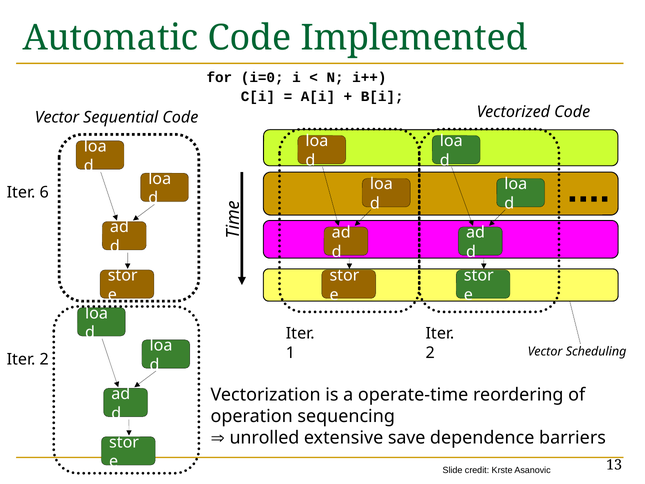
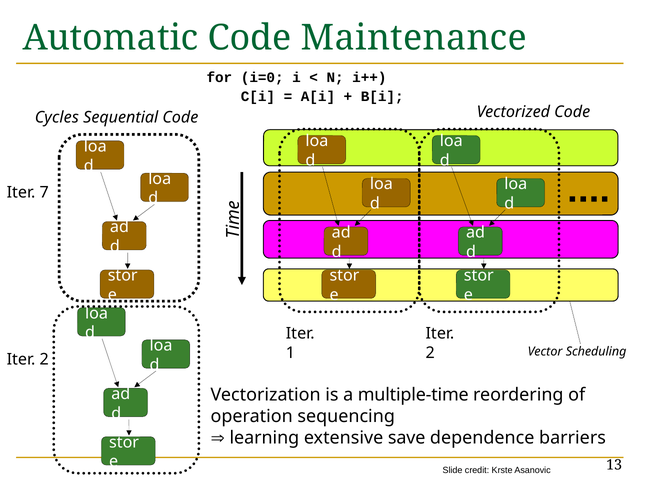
Implemented: Implemented -> Maintenance (414, 38)
Vector: Vector -> Cycles (57, 117)
6: 6 -> 7 (44, 192)
operate-time: operate-time -> multiple-time (413, 395)
unrolled: unrolled -> learning (264, 438)
